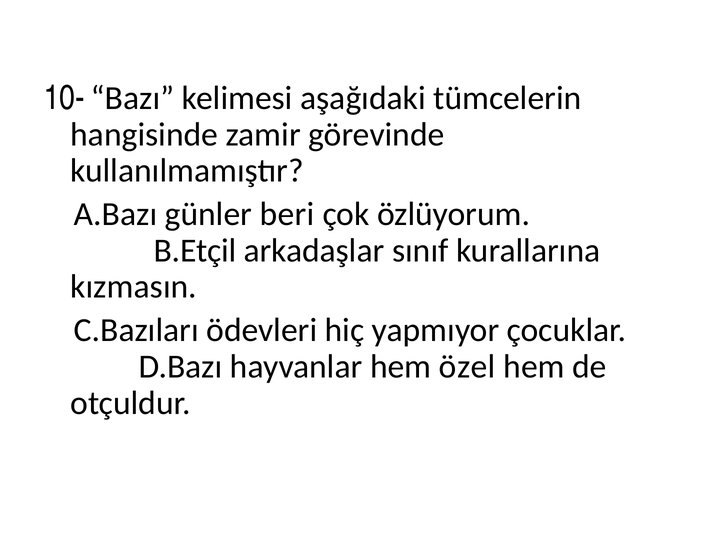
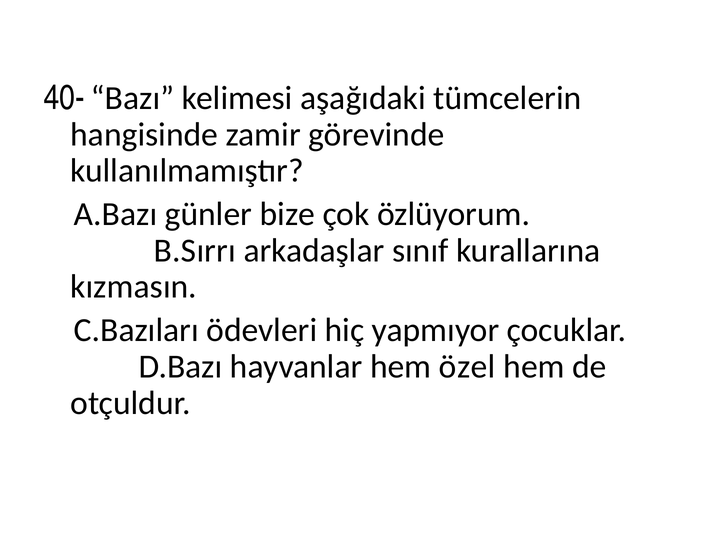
10-: 10- -> 40- (64, 98)
beri: beri -> bize (287, 214)
B.Etçil: B.Etçil -> B.Sırrı (195, 250)
